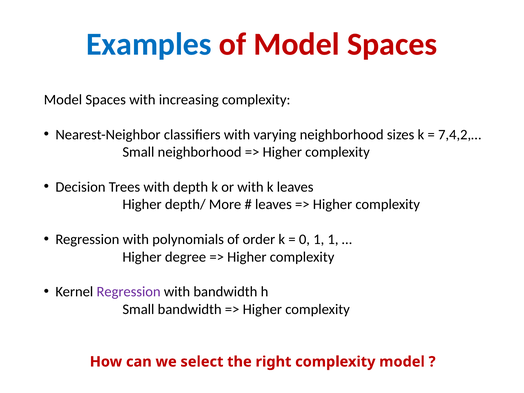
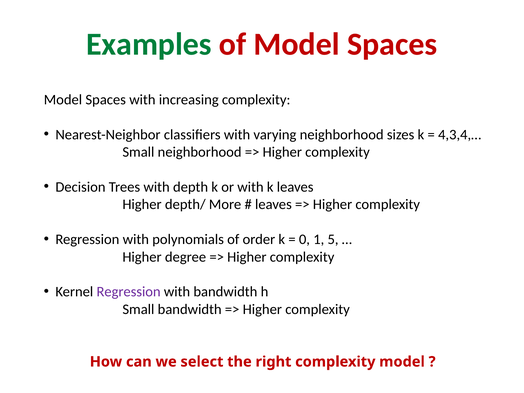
Examples colour: blue -> green (149, 44)
7,4,2,…: 7,4,2,… -> 4,3,4,… (460, 135)
1 1: 1 -> 5 (333, 239)
